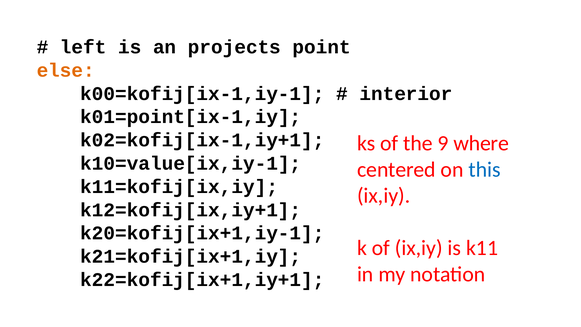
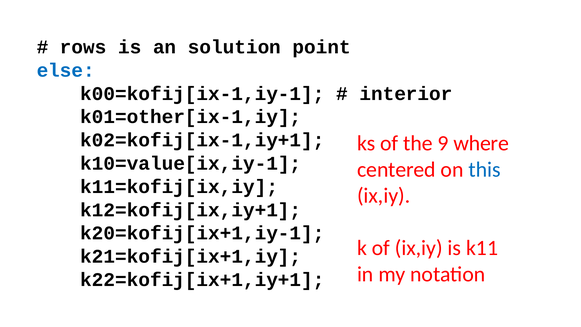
left: left -> rows (83, 47)
projects: projects -> solution (234, 47)
else colour: orange -> blue (66, 70)
k01=point[ix-1,iy: k01=point[ix-1,iy -> k01=other[ix-1,iy (191, 117)
